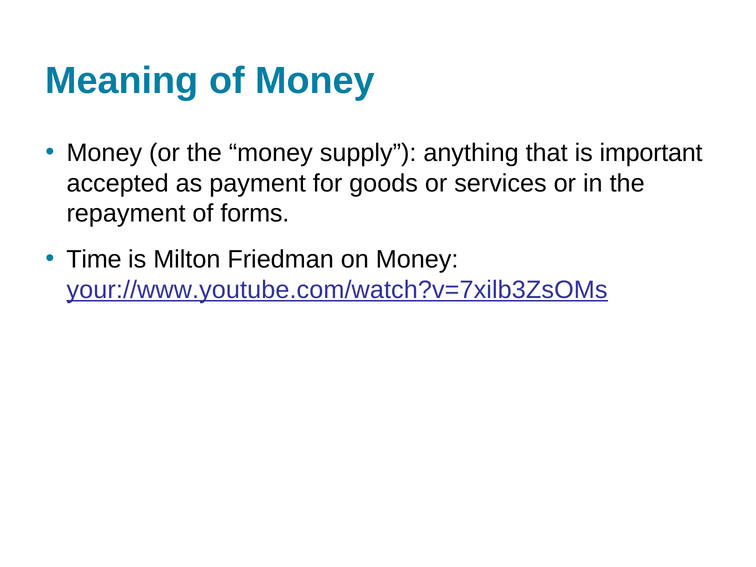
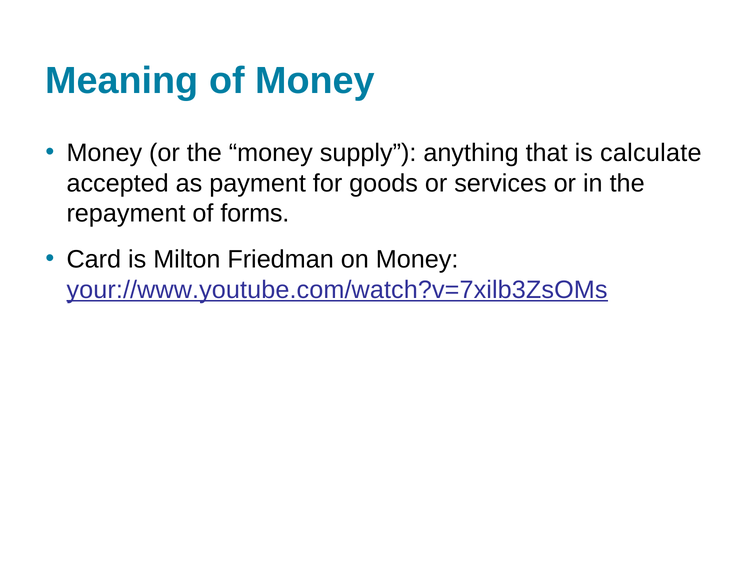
important: important -> calculate (651, 153)
Time: Time -> Card (94, 259)
